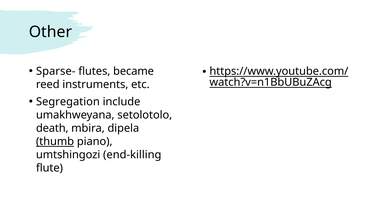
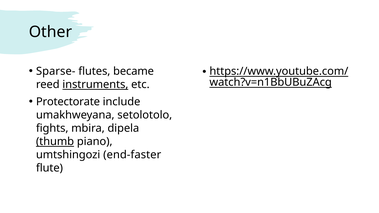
instruments underline: none -> present (95, 85)
Segregation: Segregation -> Protectorate (68, 102)
death: death -> fights (52, 128)
end-killing: end-killing -> end-faster (132, 155)
